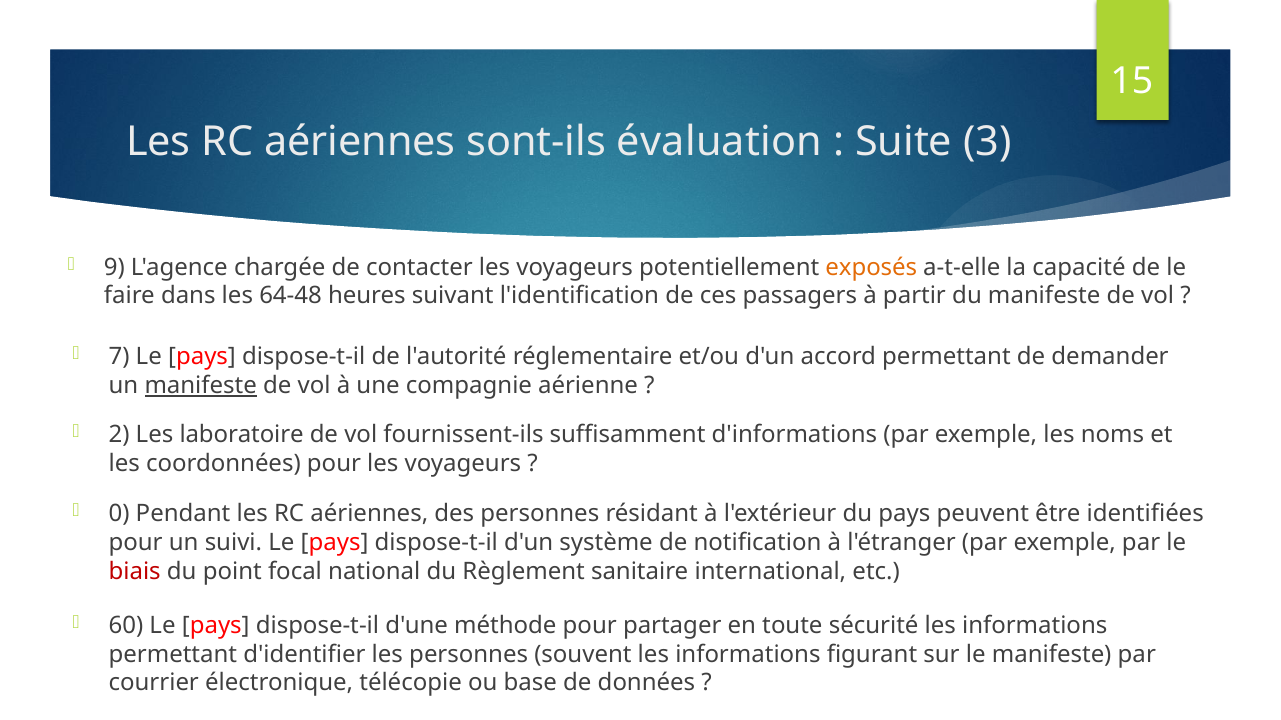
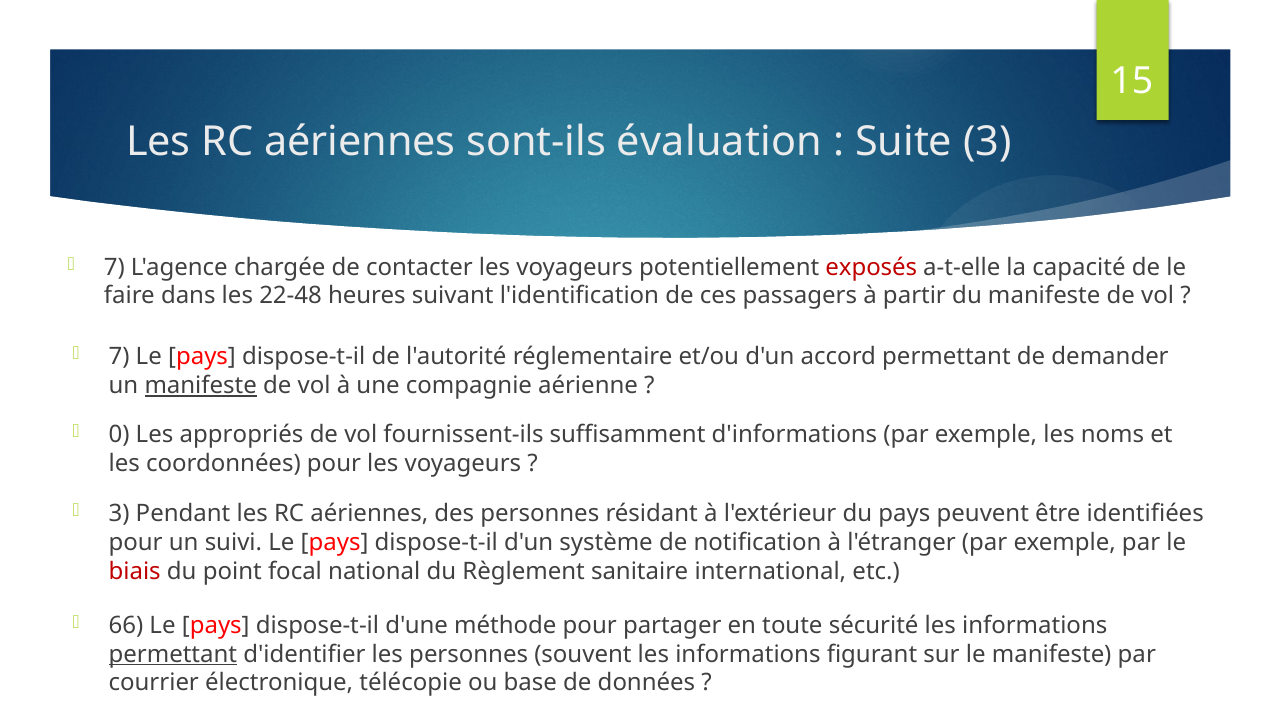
9: 9 -> 7 (114, 267)
exposés colour: orange -> red (871, 267)
64-48: 64-48 -> 22-48 (291, 296)
2: 2 -> 0 (119, 435)
laboratoire: laboratoire -> appropriés (241, 435)
0: 0 -> 3 (119, 514)
60: 60 -> 66 (126, 626)
permettant underline: none -> present (173, 655)
